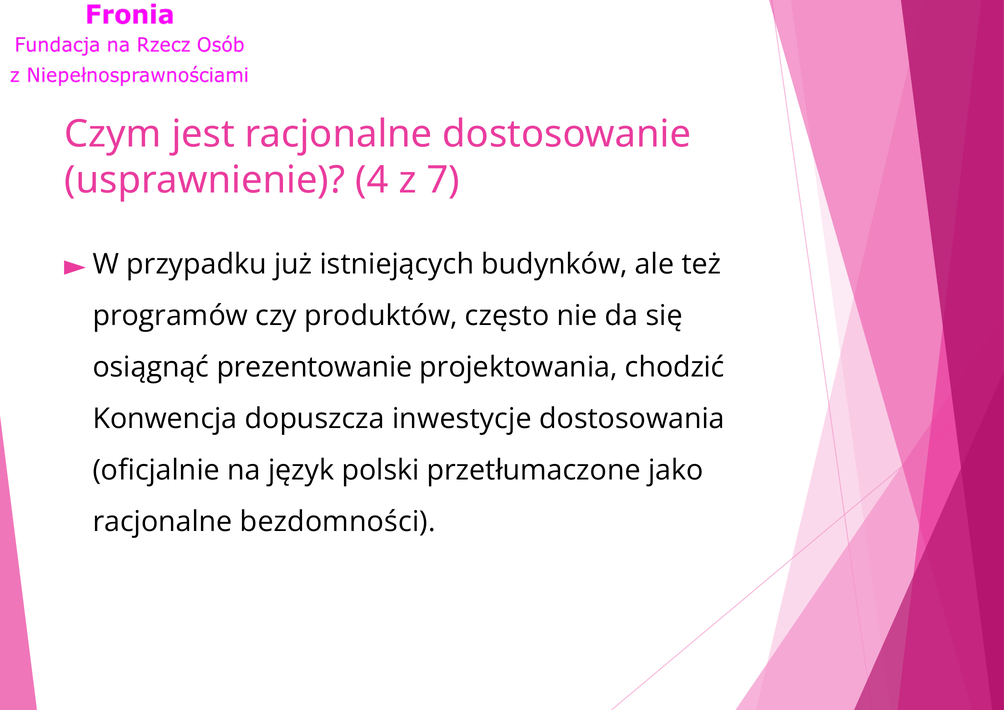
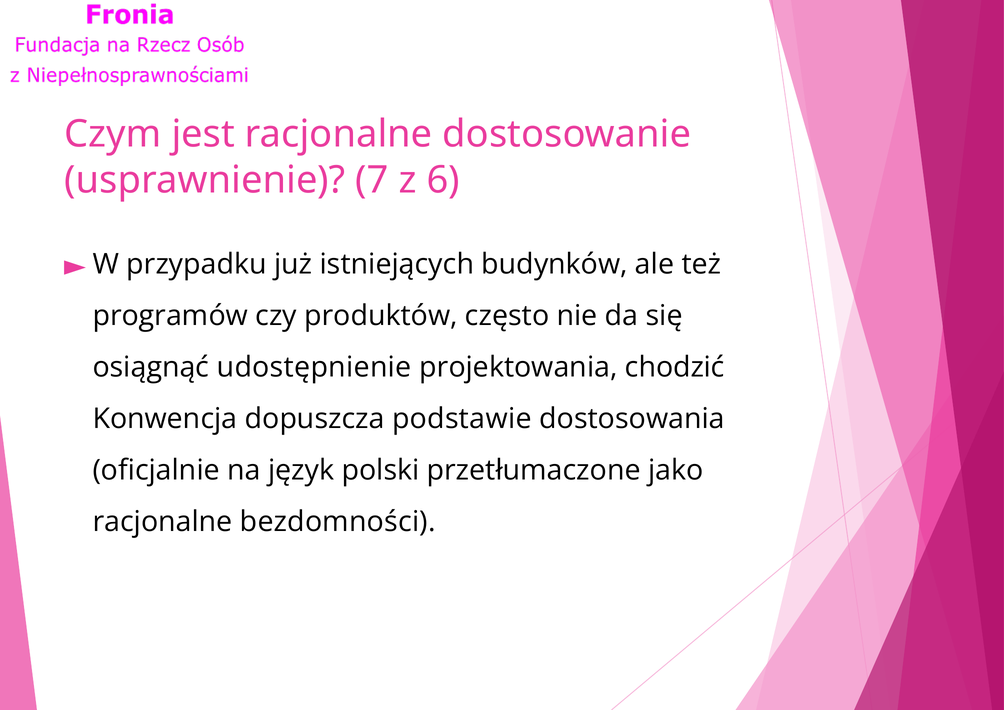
4: 4 -> 7 (372, 180)
7: 7 -> 6 (443, 180)
prezentowanie: prezentowanie -> udostępnienie (314, 367)
inwestycje: inwestycje -> podstawie (462, 419)
